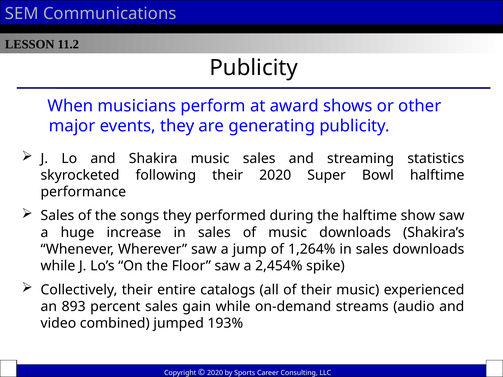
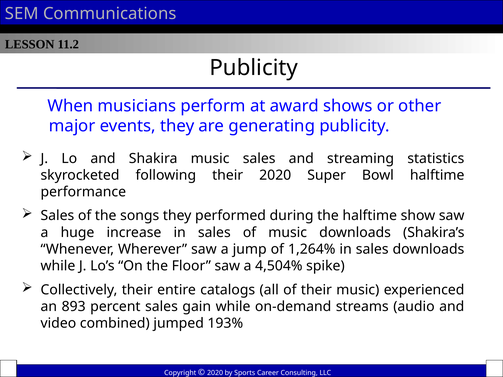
2,454%: 2,454% -> 4,504% (279, 266)
